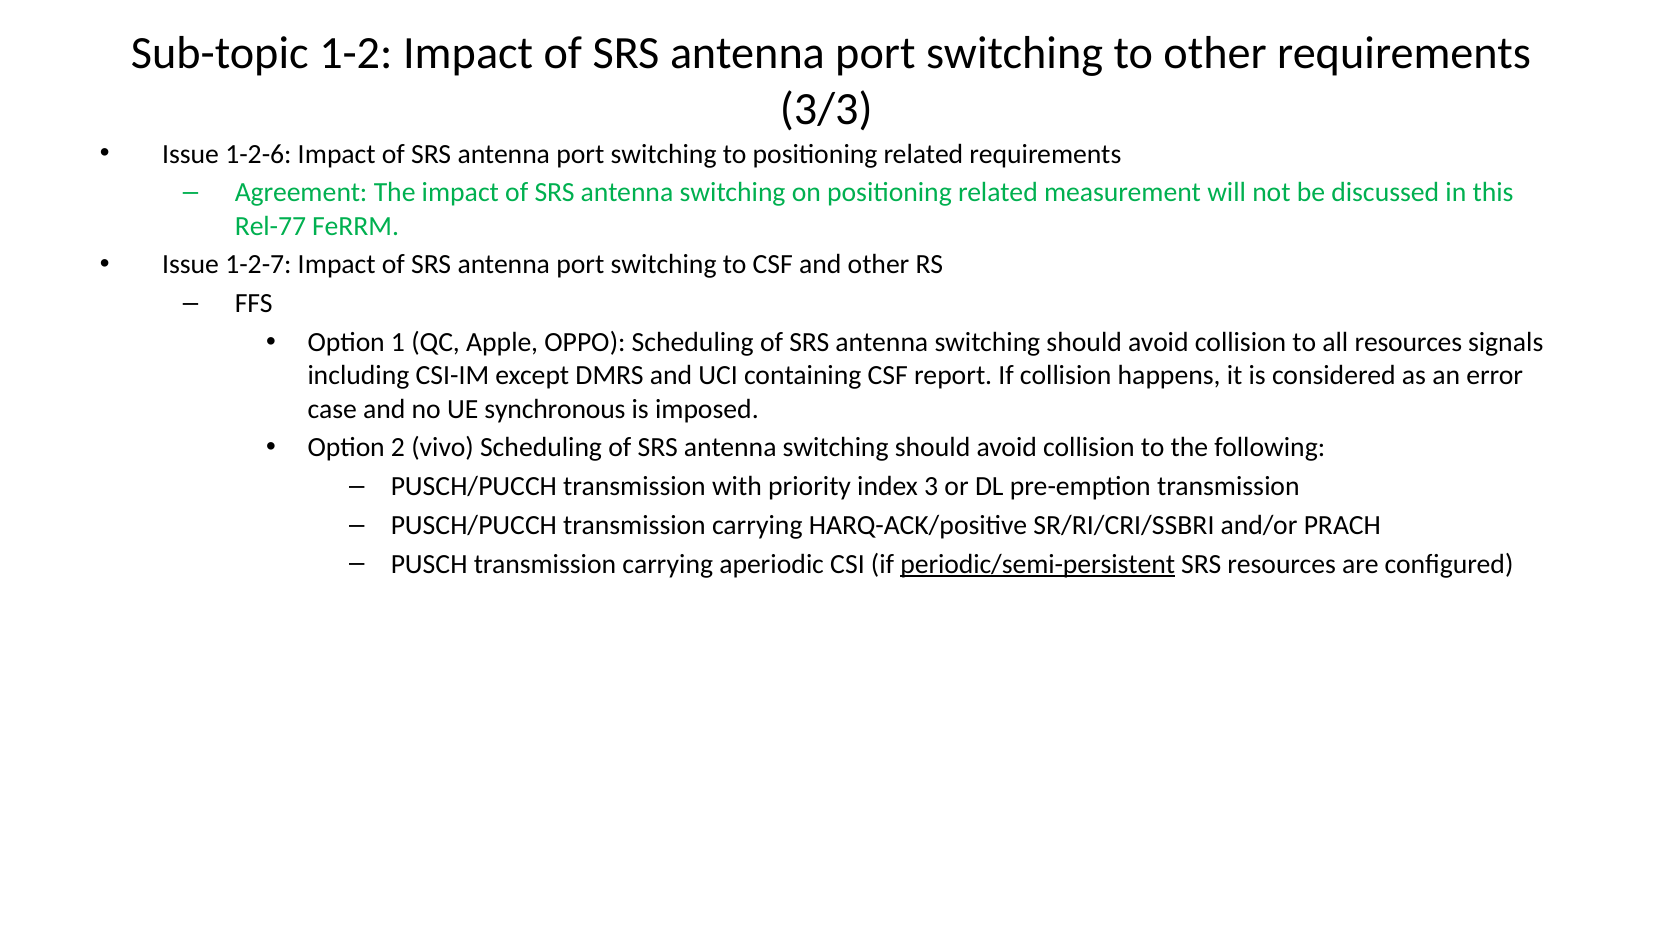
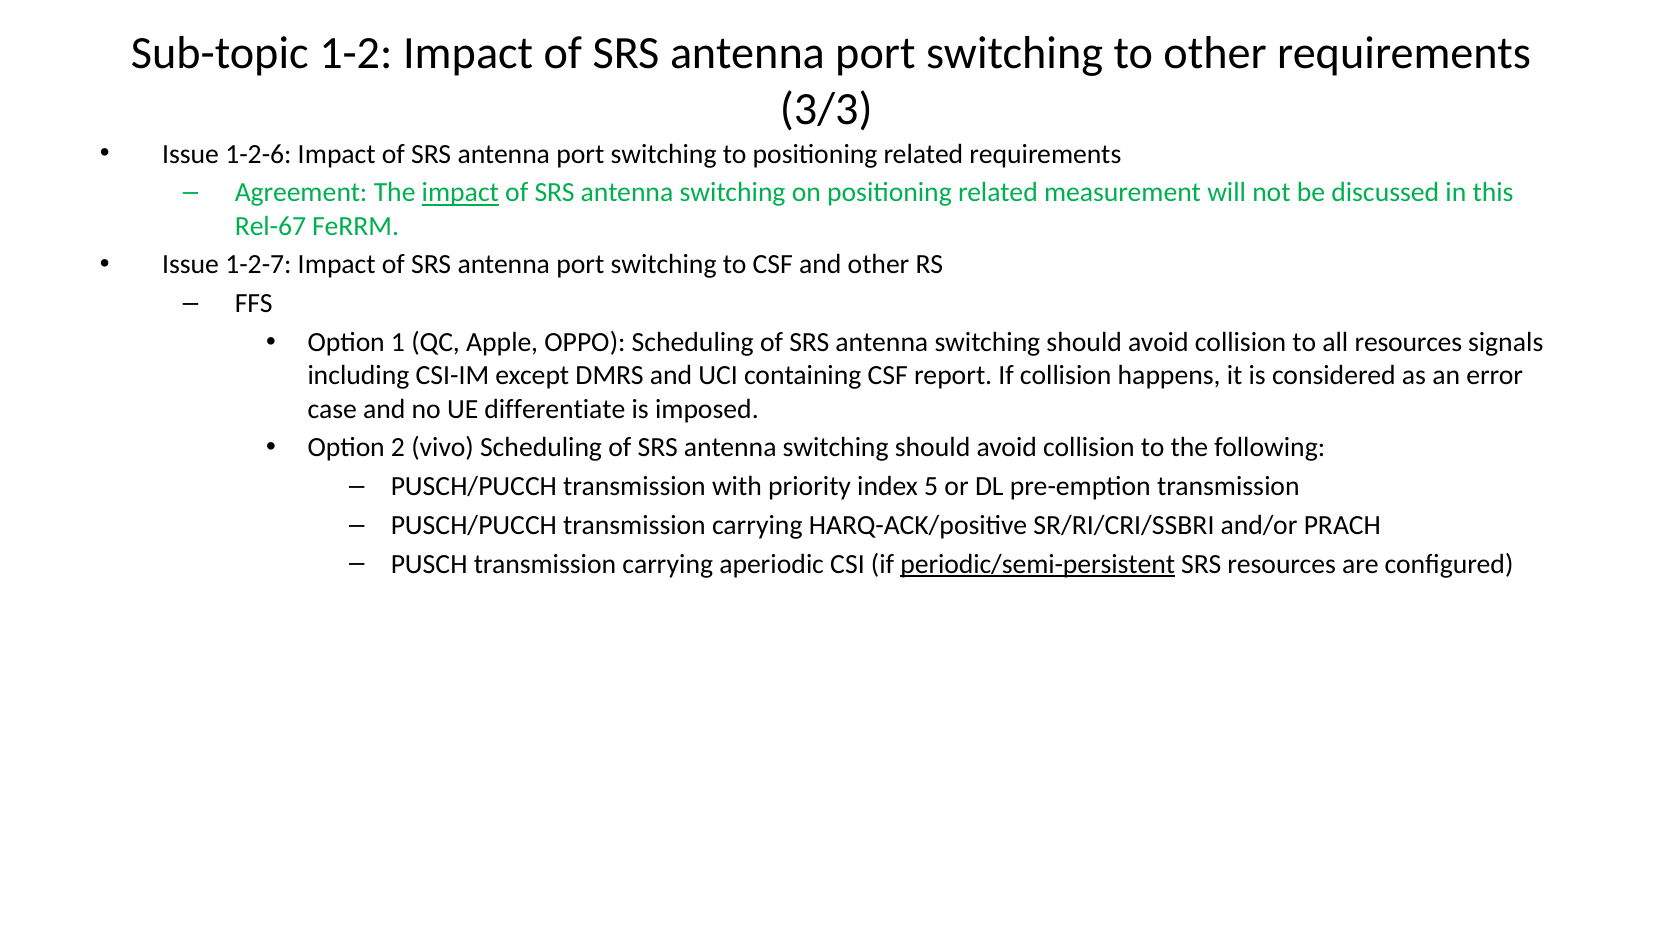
impact underline: none -> present (460, 193)
Rel-77: Rel-77 -> Rel-67 (270, 226)
synchronous: synchronous -> differentiate (555, 409)
3: 3 -> 5 (931, 487)
